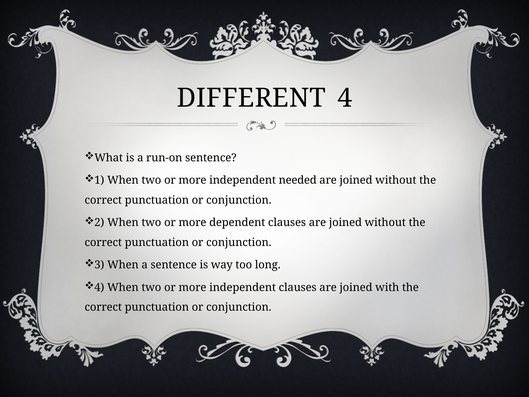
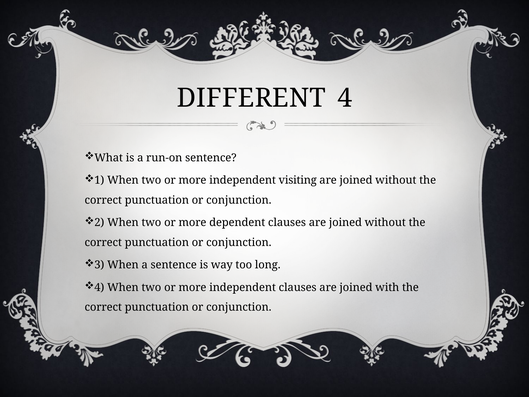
needed: needed -> visiting (298, 180)
